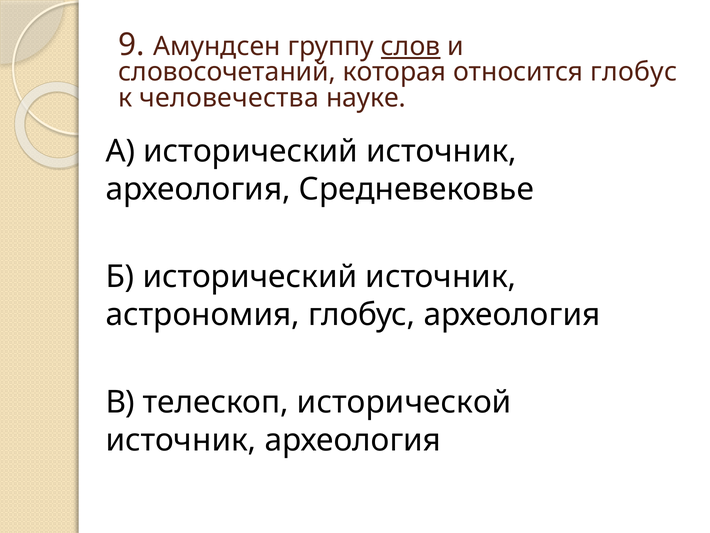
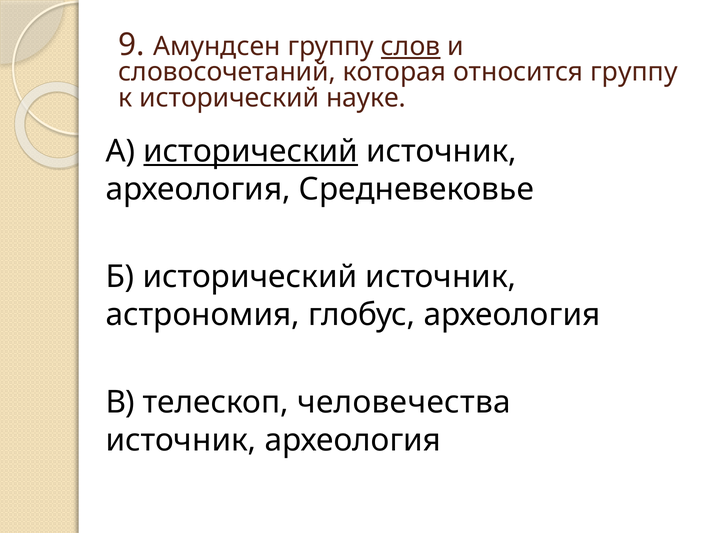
относится глобус: глобус -> группу (634, 72)
к человечества: человечества -> исторический (229, 98)
исторический underline: none -> present (251, 151)
исторической: исторической -> человечества (404, 402)
